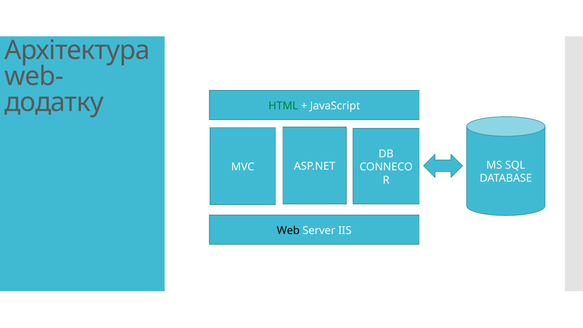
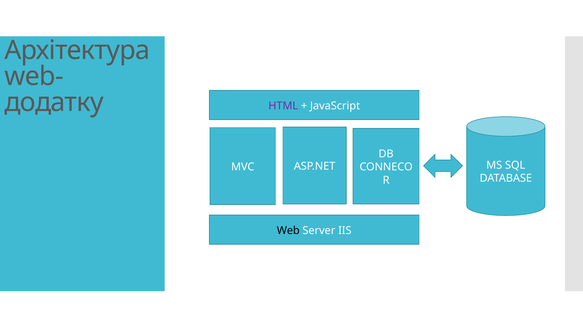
HTML colour: green -> purple (283, 106)
